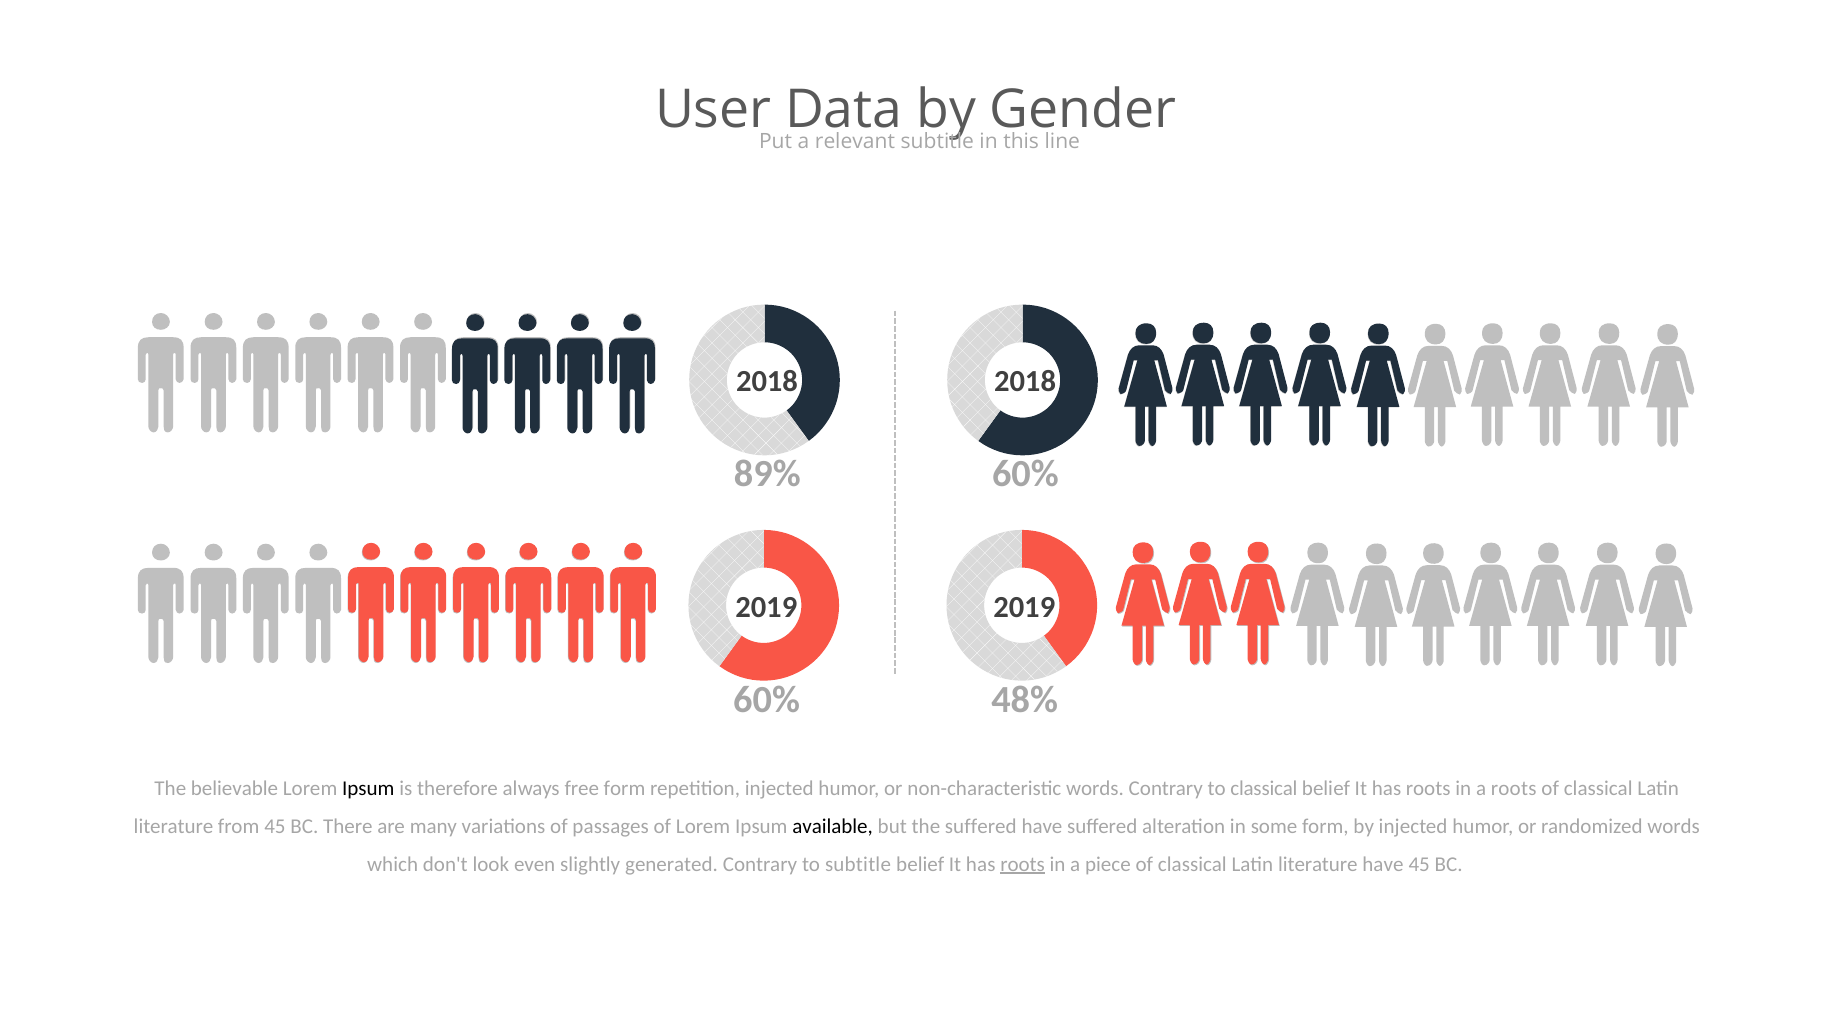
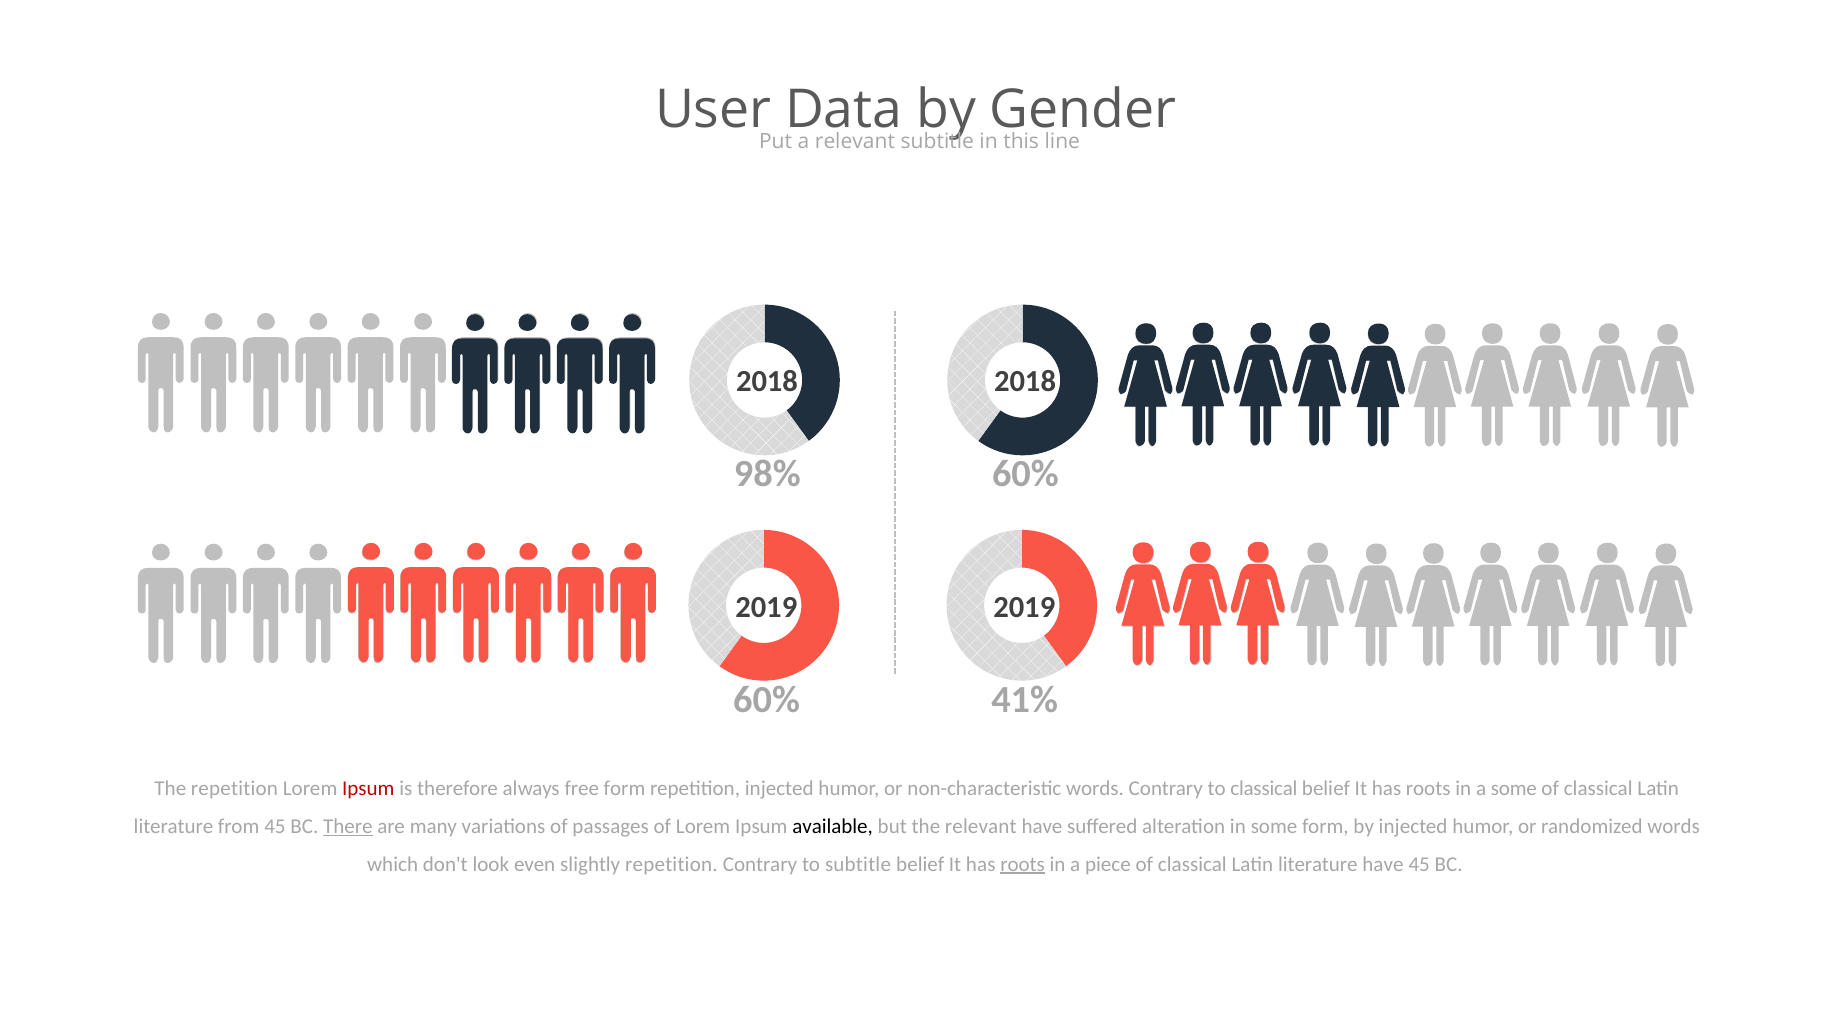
89%: 89% -> 98% (767, 474)
48%: 48% -> 41% (1025, 699)
The believable: believable -> repetition (234, 788)
Ipsum colour: black -> red (368, 788)
a roots: roots -> some (1514, 788)
There underline: none -> present (348, 826)
the suffered: suffered -> relevant (981, 826)
slightly generated: generated -> repetition (671, 863)
